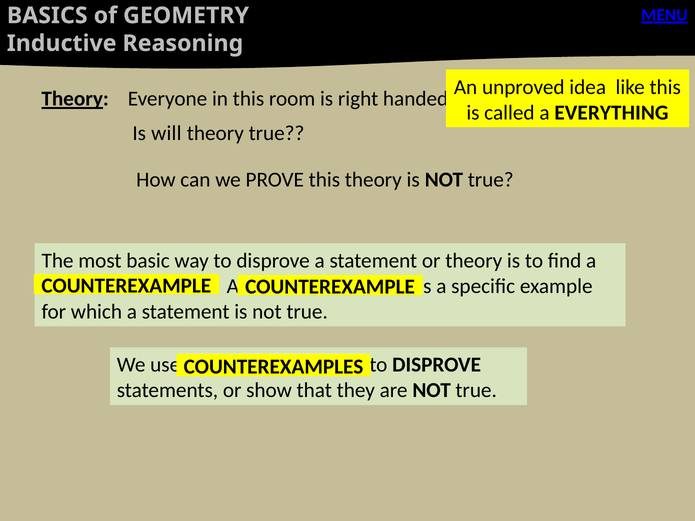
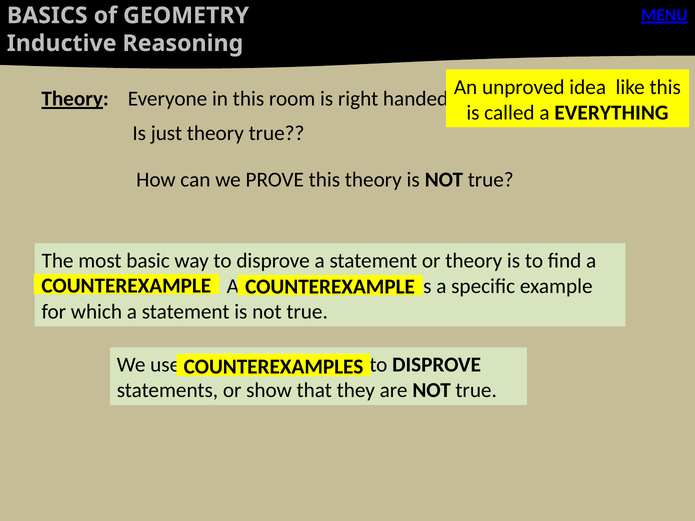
will: will -> just (166, 133)
